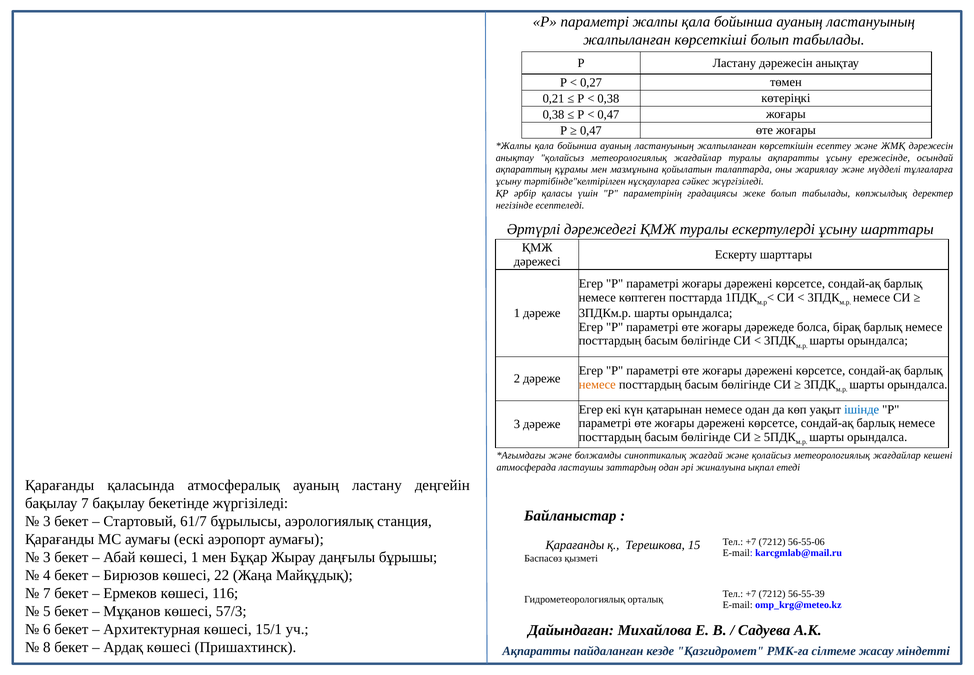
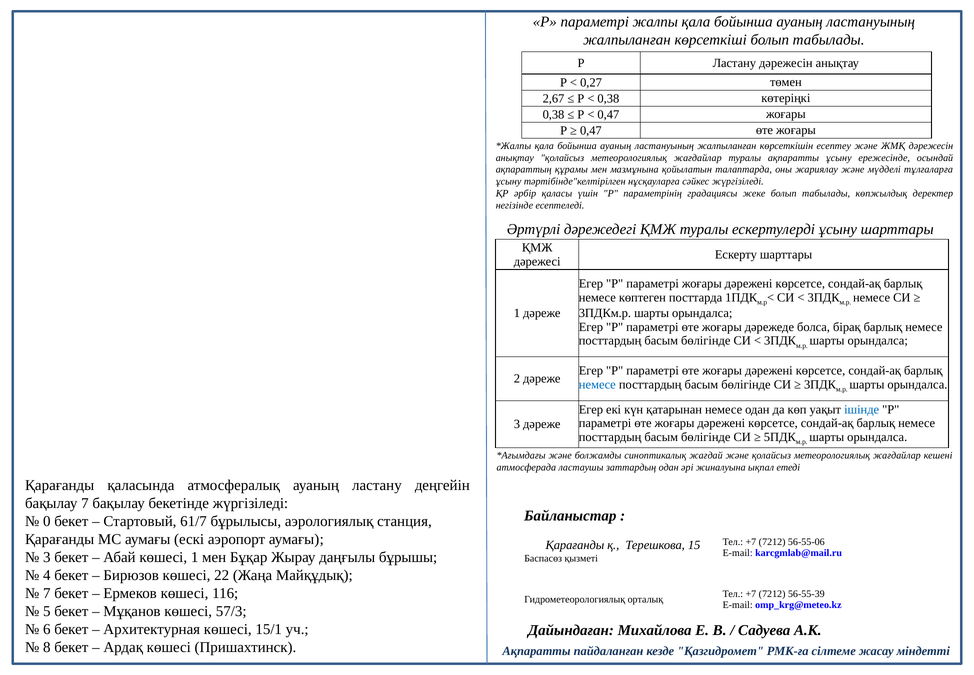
0,21: 0,21 -> 2,67 (553, 99)
немесе colour: orange -> blue (597, 384)
3: 3 -> 0 (47, 521)
